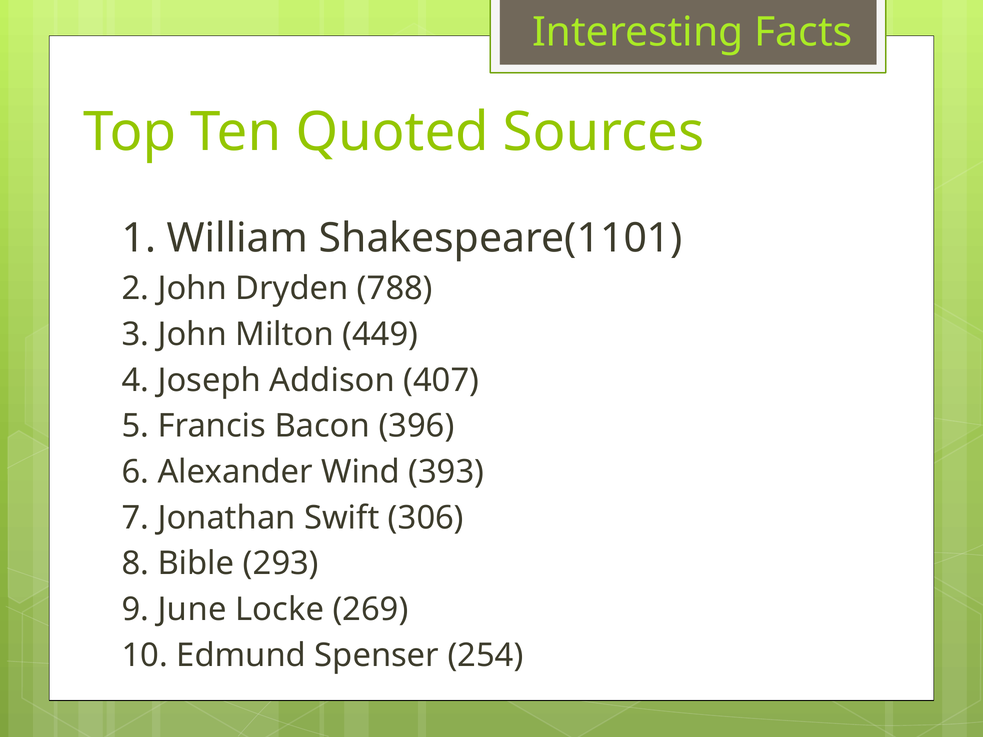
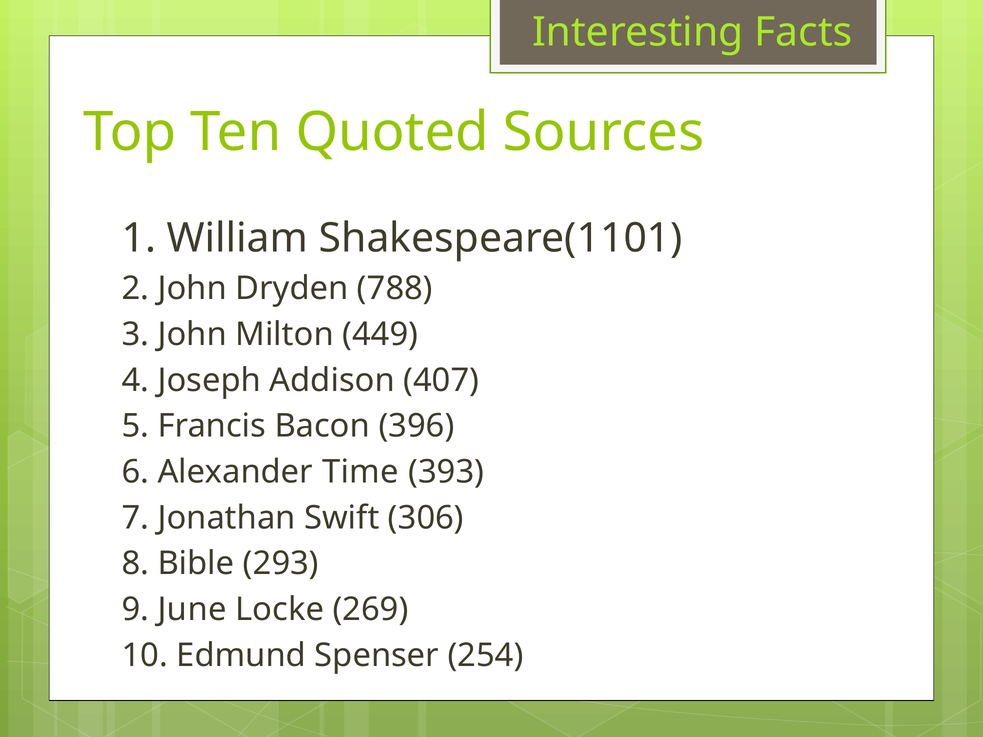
Wind: Wind -> Time (360, 472)
